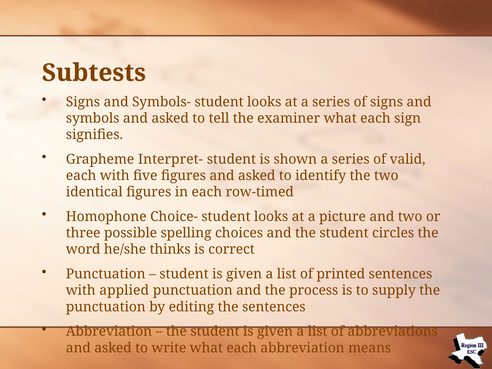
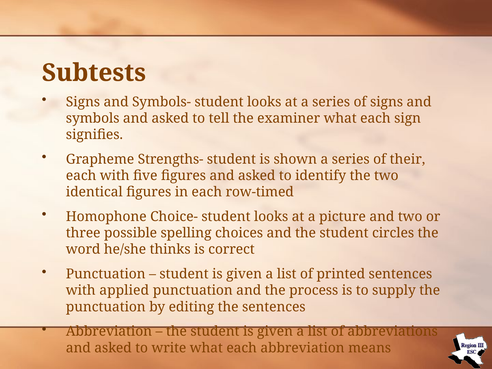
Interpret-: Interpret- -> Strengths- (171, 159)
valid: valid -> their (408, 159)
